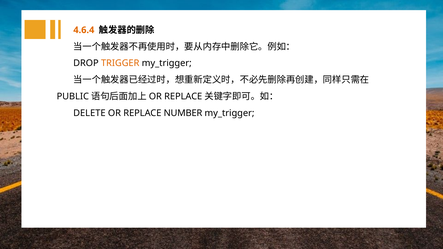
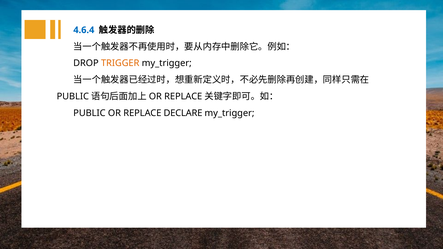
4.6.4 colour: orange -> blue (84, 30)
DELETE: DELETE -> PUBLIC (89, 113)
NUMBER: NUMBER -> DECLARE (183, 113)
